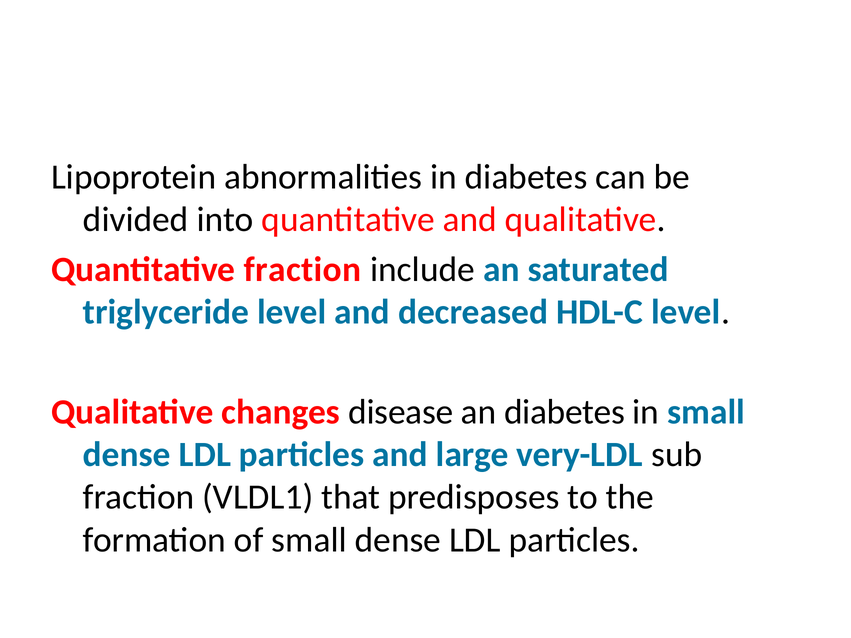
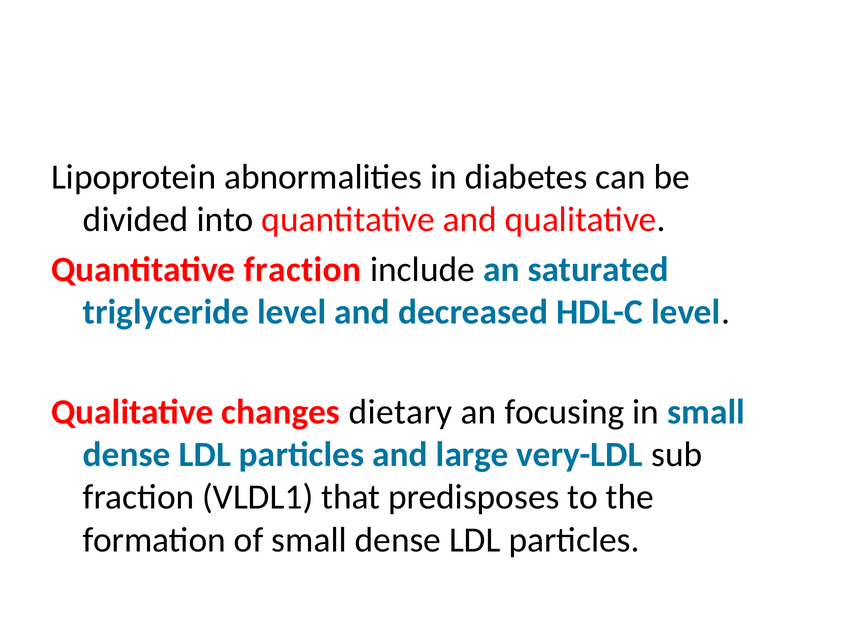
disease: disease -> dietary (400, 412)
an diabetes: diabetes -> focusing (564, 412)
